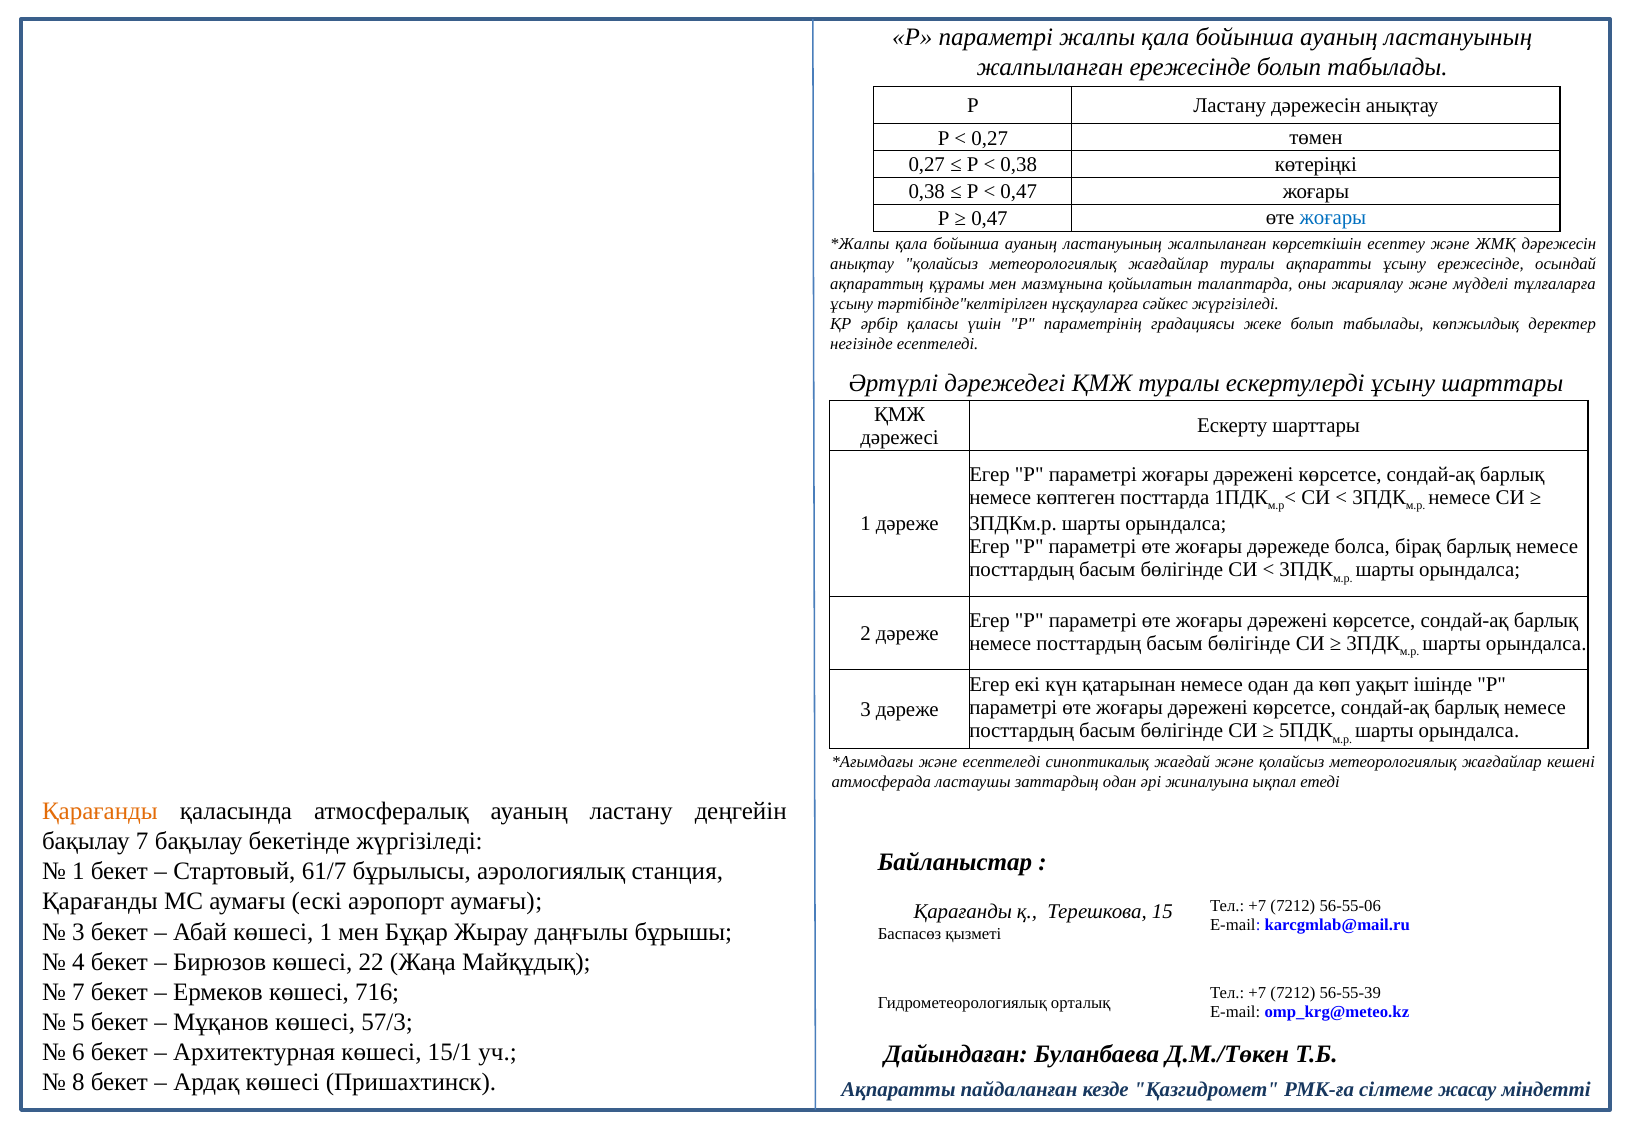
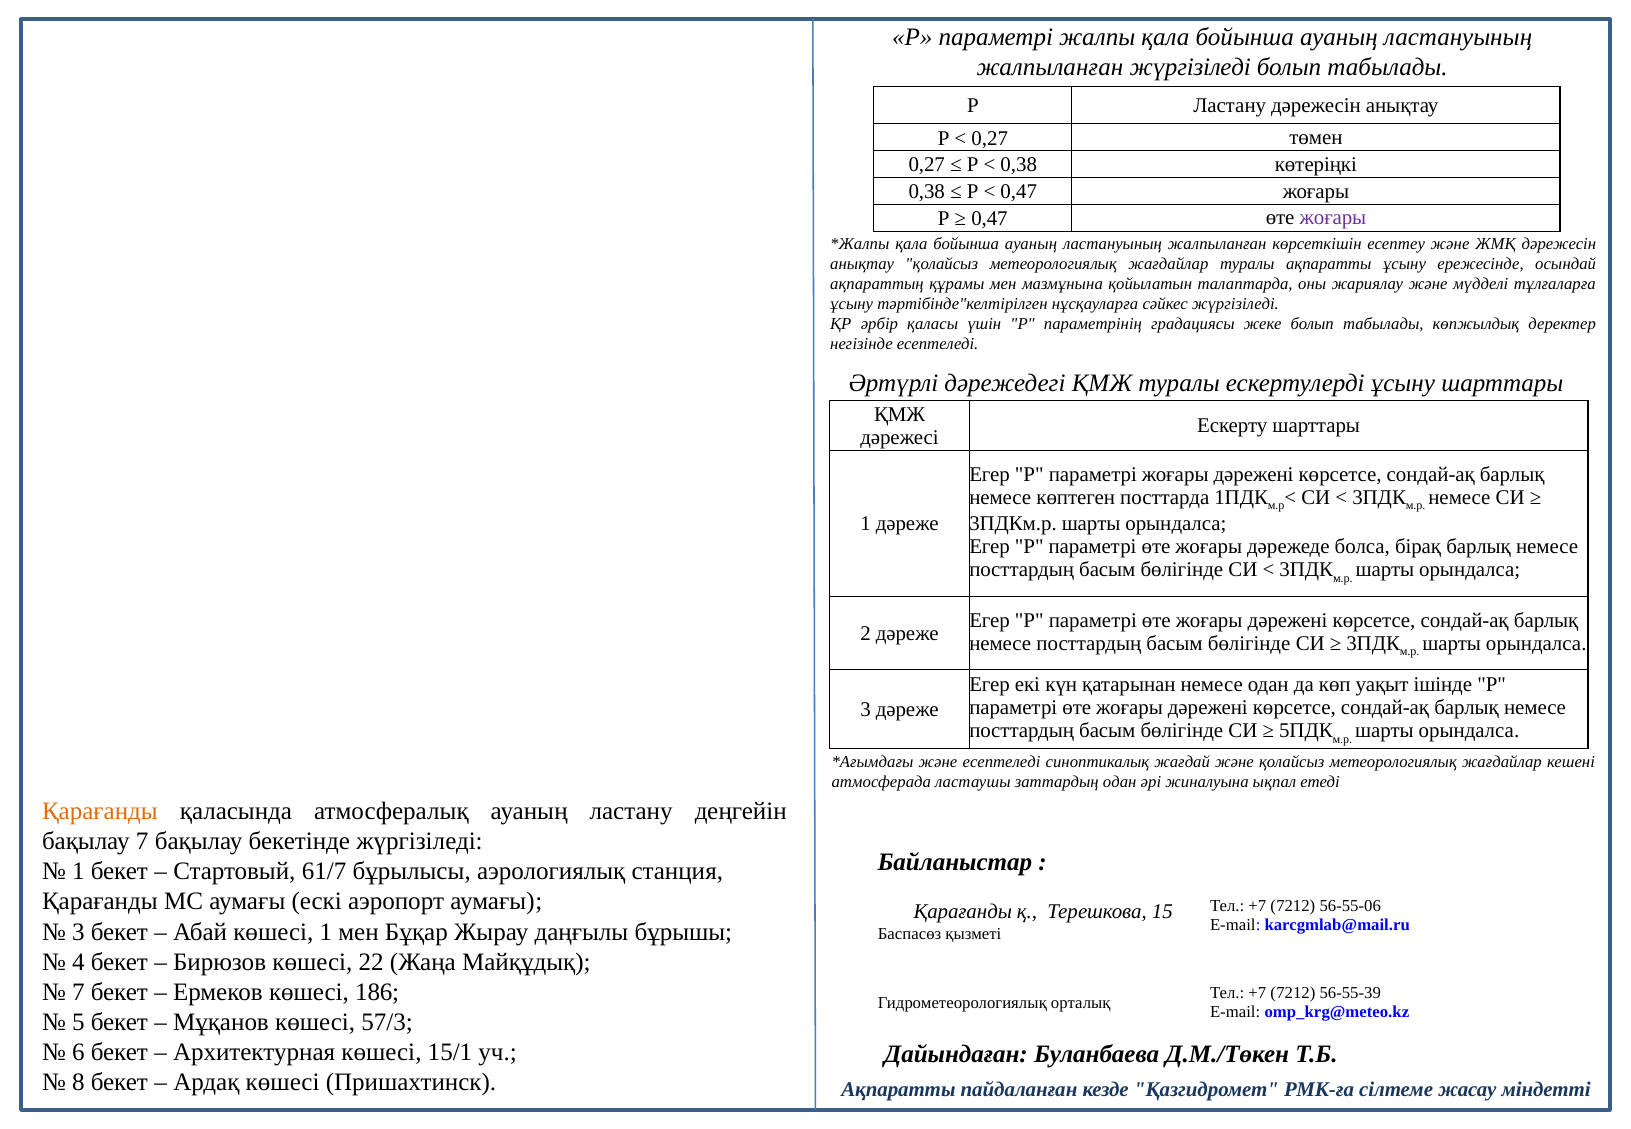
жалпыланған ережесінде: ережесінде -> жүргізіледі (1190, 67)
жоғары colour: blue -> purple (1333, 218)
716: 716 -> 186 (377, 992)
